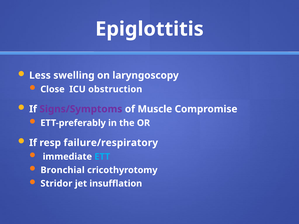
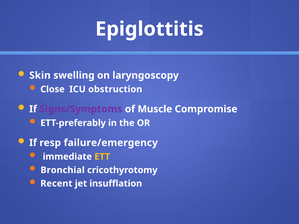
Less: Less -> Skin (40, 75)
failure/respiratory: failure/respiratory -> failure/emergency (111, 143)
ETT colour: light blue -> yellow (102, 157)
Stridor: Stridor -> Recent (56, 184)
